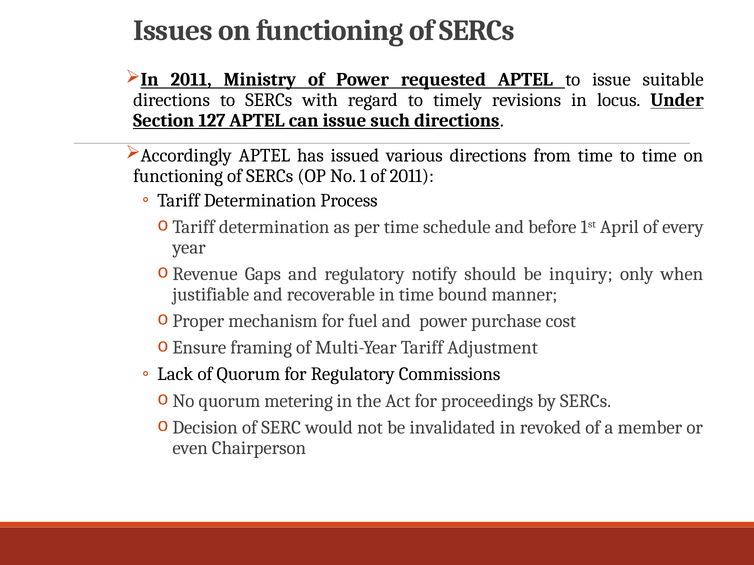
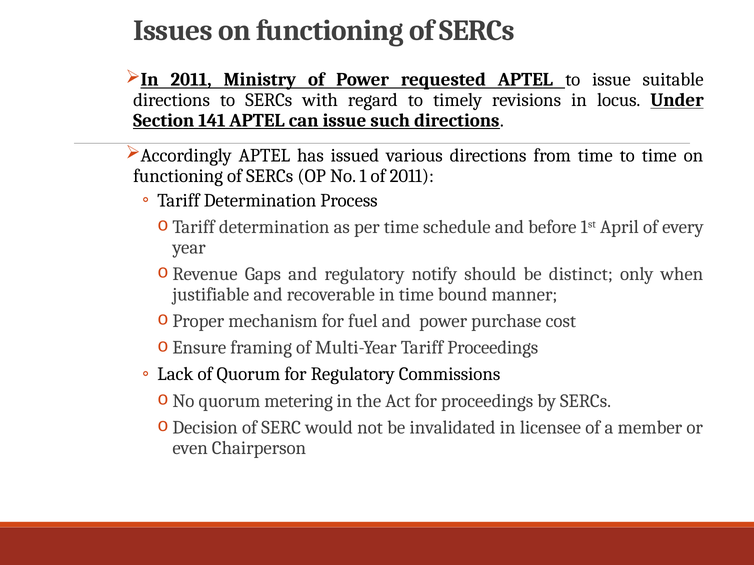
127: 127 -> 141 (212, 121)
inquiry: inquiry -> distinct (581, 274)
Tariff Adjustment: Adjustment -> Proceedings (493, 348)
revoked: revoked -> licensee (550, 428)
